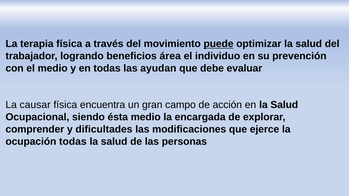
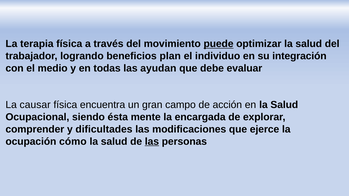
área: área -> plan (170, 56)
prevención: prevención -> integración (299, 56)
ésta medio: medio -> mente (146, 117)
ocupación todas: todas -> cómo (73, 142)
las underline: none -> present (152, 142)
